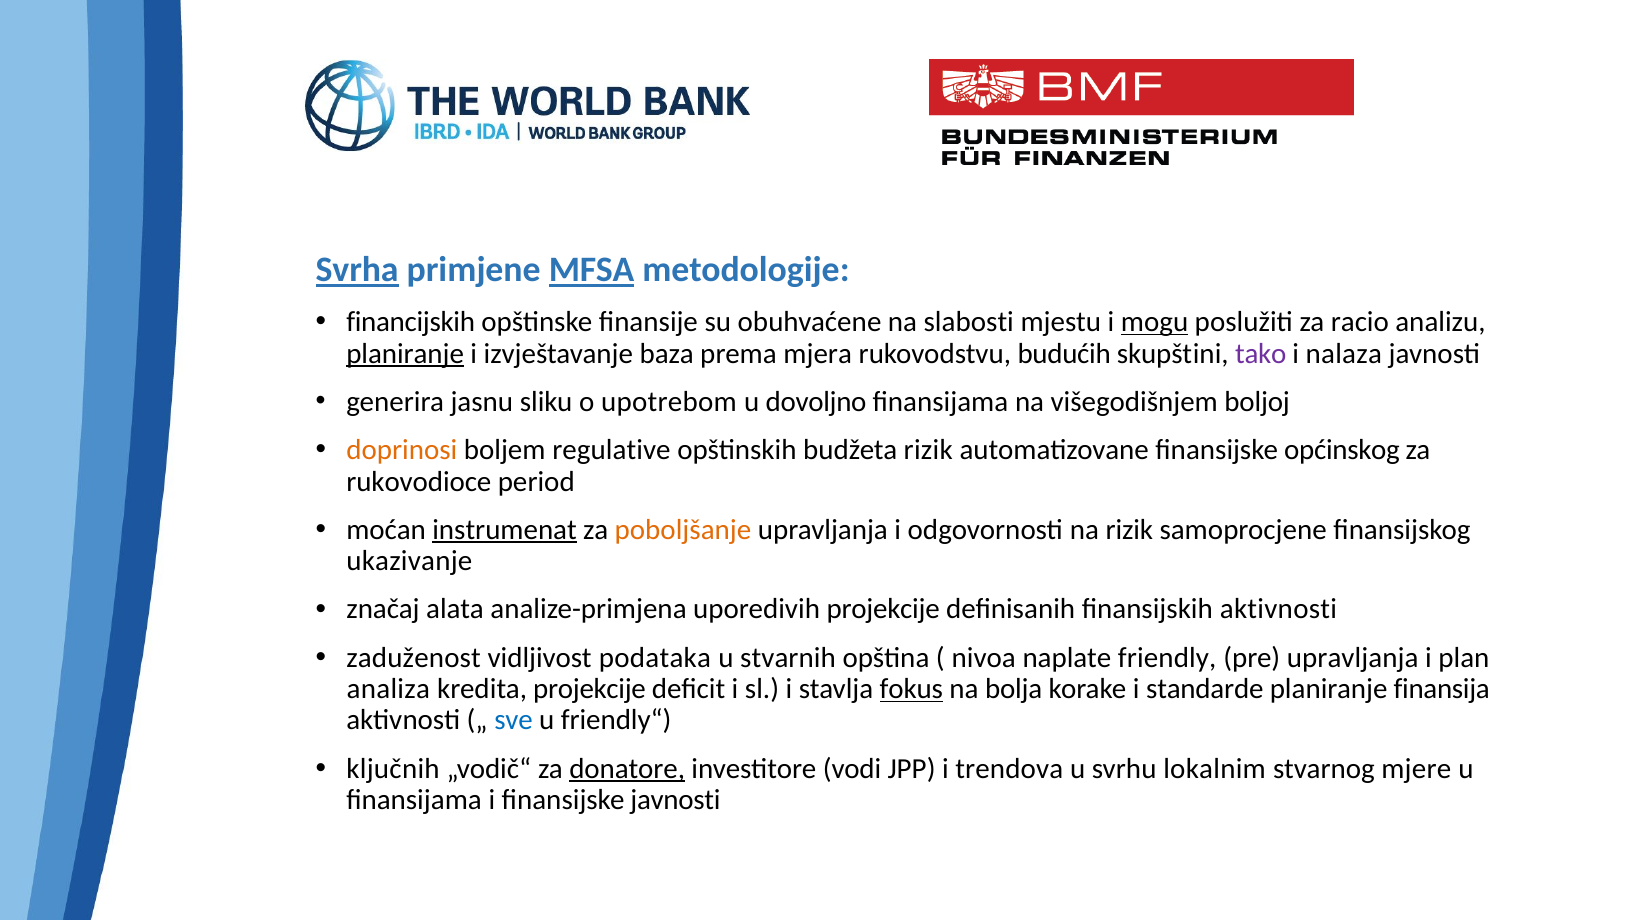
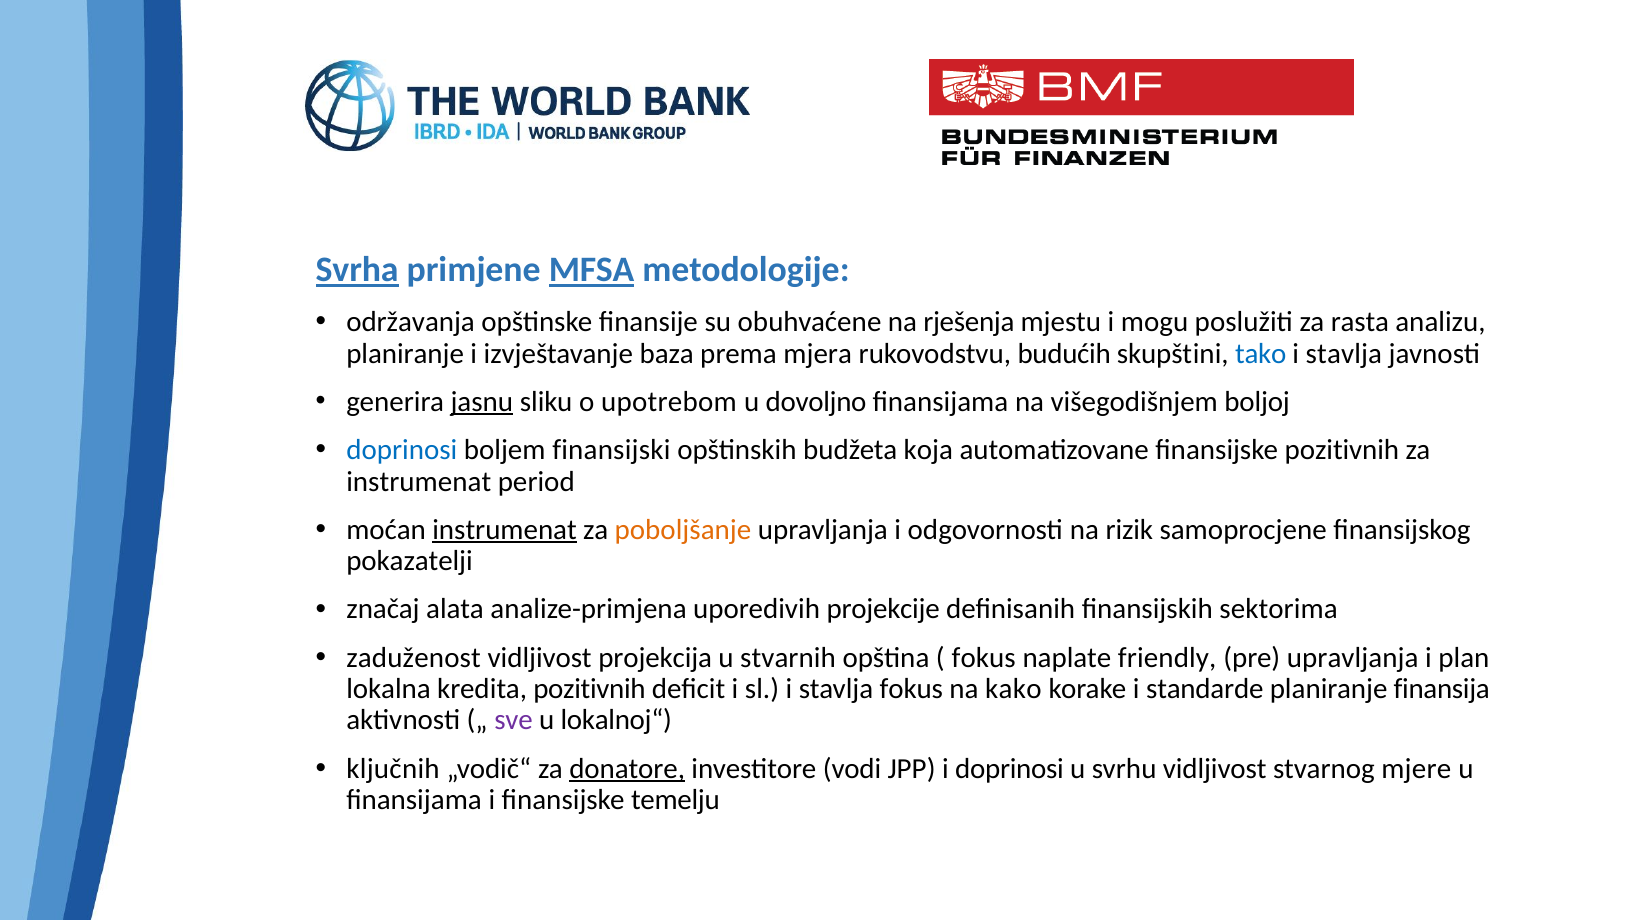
financijskih: financijskih -> održavanja (411, 322)
slabosti: slabosti -> rješenja (969, 322)
mogu underline: present -> none (1155, 322)
racio: racio -> rasta (1360, 322)
planiranje underline: present -> none (405, 354)
tako colour: purple -> blue (1261, 354)
nalaza: nalaza -> stavlja (1344, 354)
jasnu underline: none -> present (482, 402)
doprinosi colour: orange -> blue (402, 450)
regulative: regulative -> finansijski (611, 450)
budžeta rizik: rizik -> koja (928, 450)
finansijske općinskog: općinskog -> pozitivnih (1342, 450)
rukovodioce: rukovodioce -> instrumenat (419, 482)
ukazivanje: ukazivanje -> pokazatelji (409, 561)
finansijskih aktivnosti: aktivnosti -> sektorima (1279, 610)
podataka: podataka -> projekcija (655, 658)
nivoa: nivoa -> fokus (984, 658)
analiza: analiza -> lokalna (388, 689)
kredita projekcije: projekcije -> pozitivnih (589, 689)
fokus underline: present -> none (911, 689)
bolja: bolja -> kako (1013, 689)
sve colour: blue -> purple (513, 721)
friendly“: friendly“ -> lokalnoj“ (616, 721)
i trendova: trendova -> doprinosi (1010, 769)
svrhu lokalnim: lokalnim -> vidljivost (1215, 769)
finansijske javnosti: javnosti -> temelju (675, 800)
